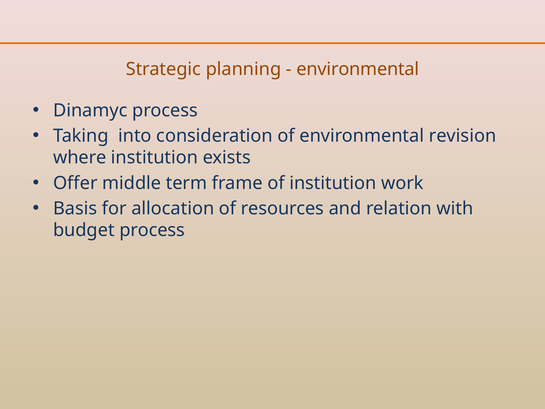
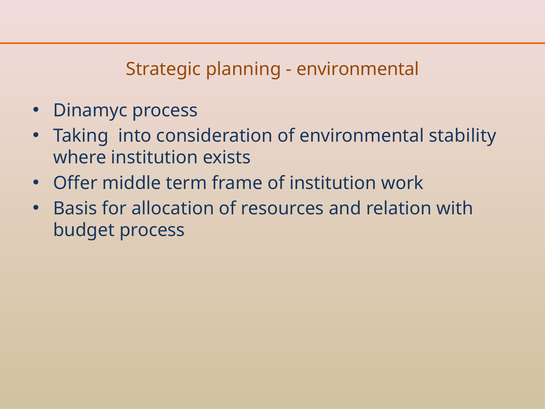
revision: revision -> stability (463, 136)
